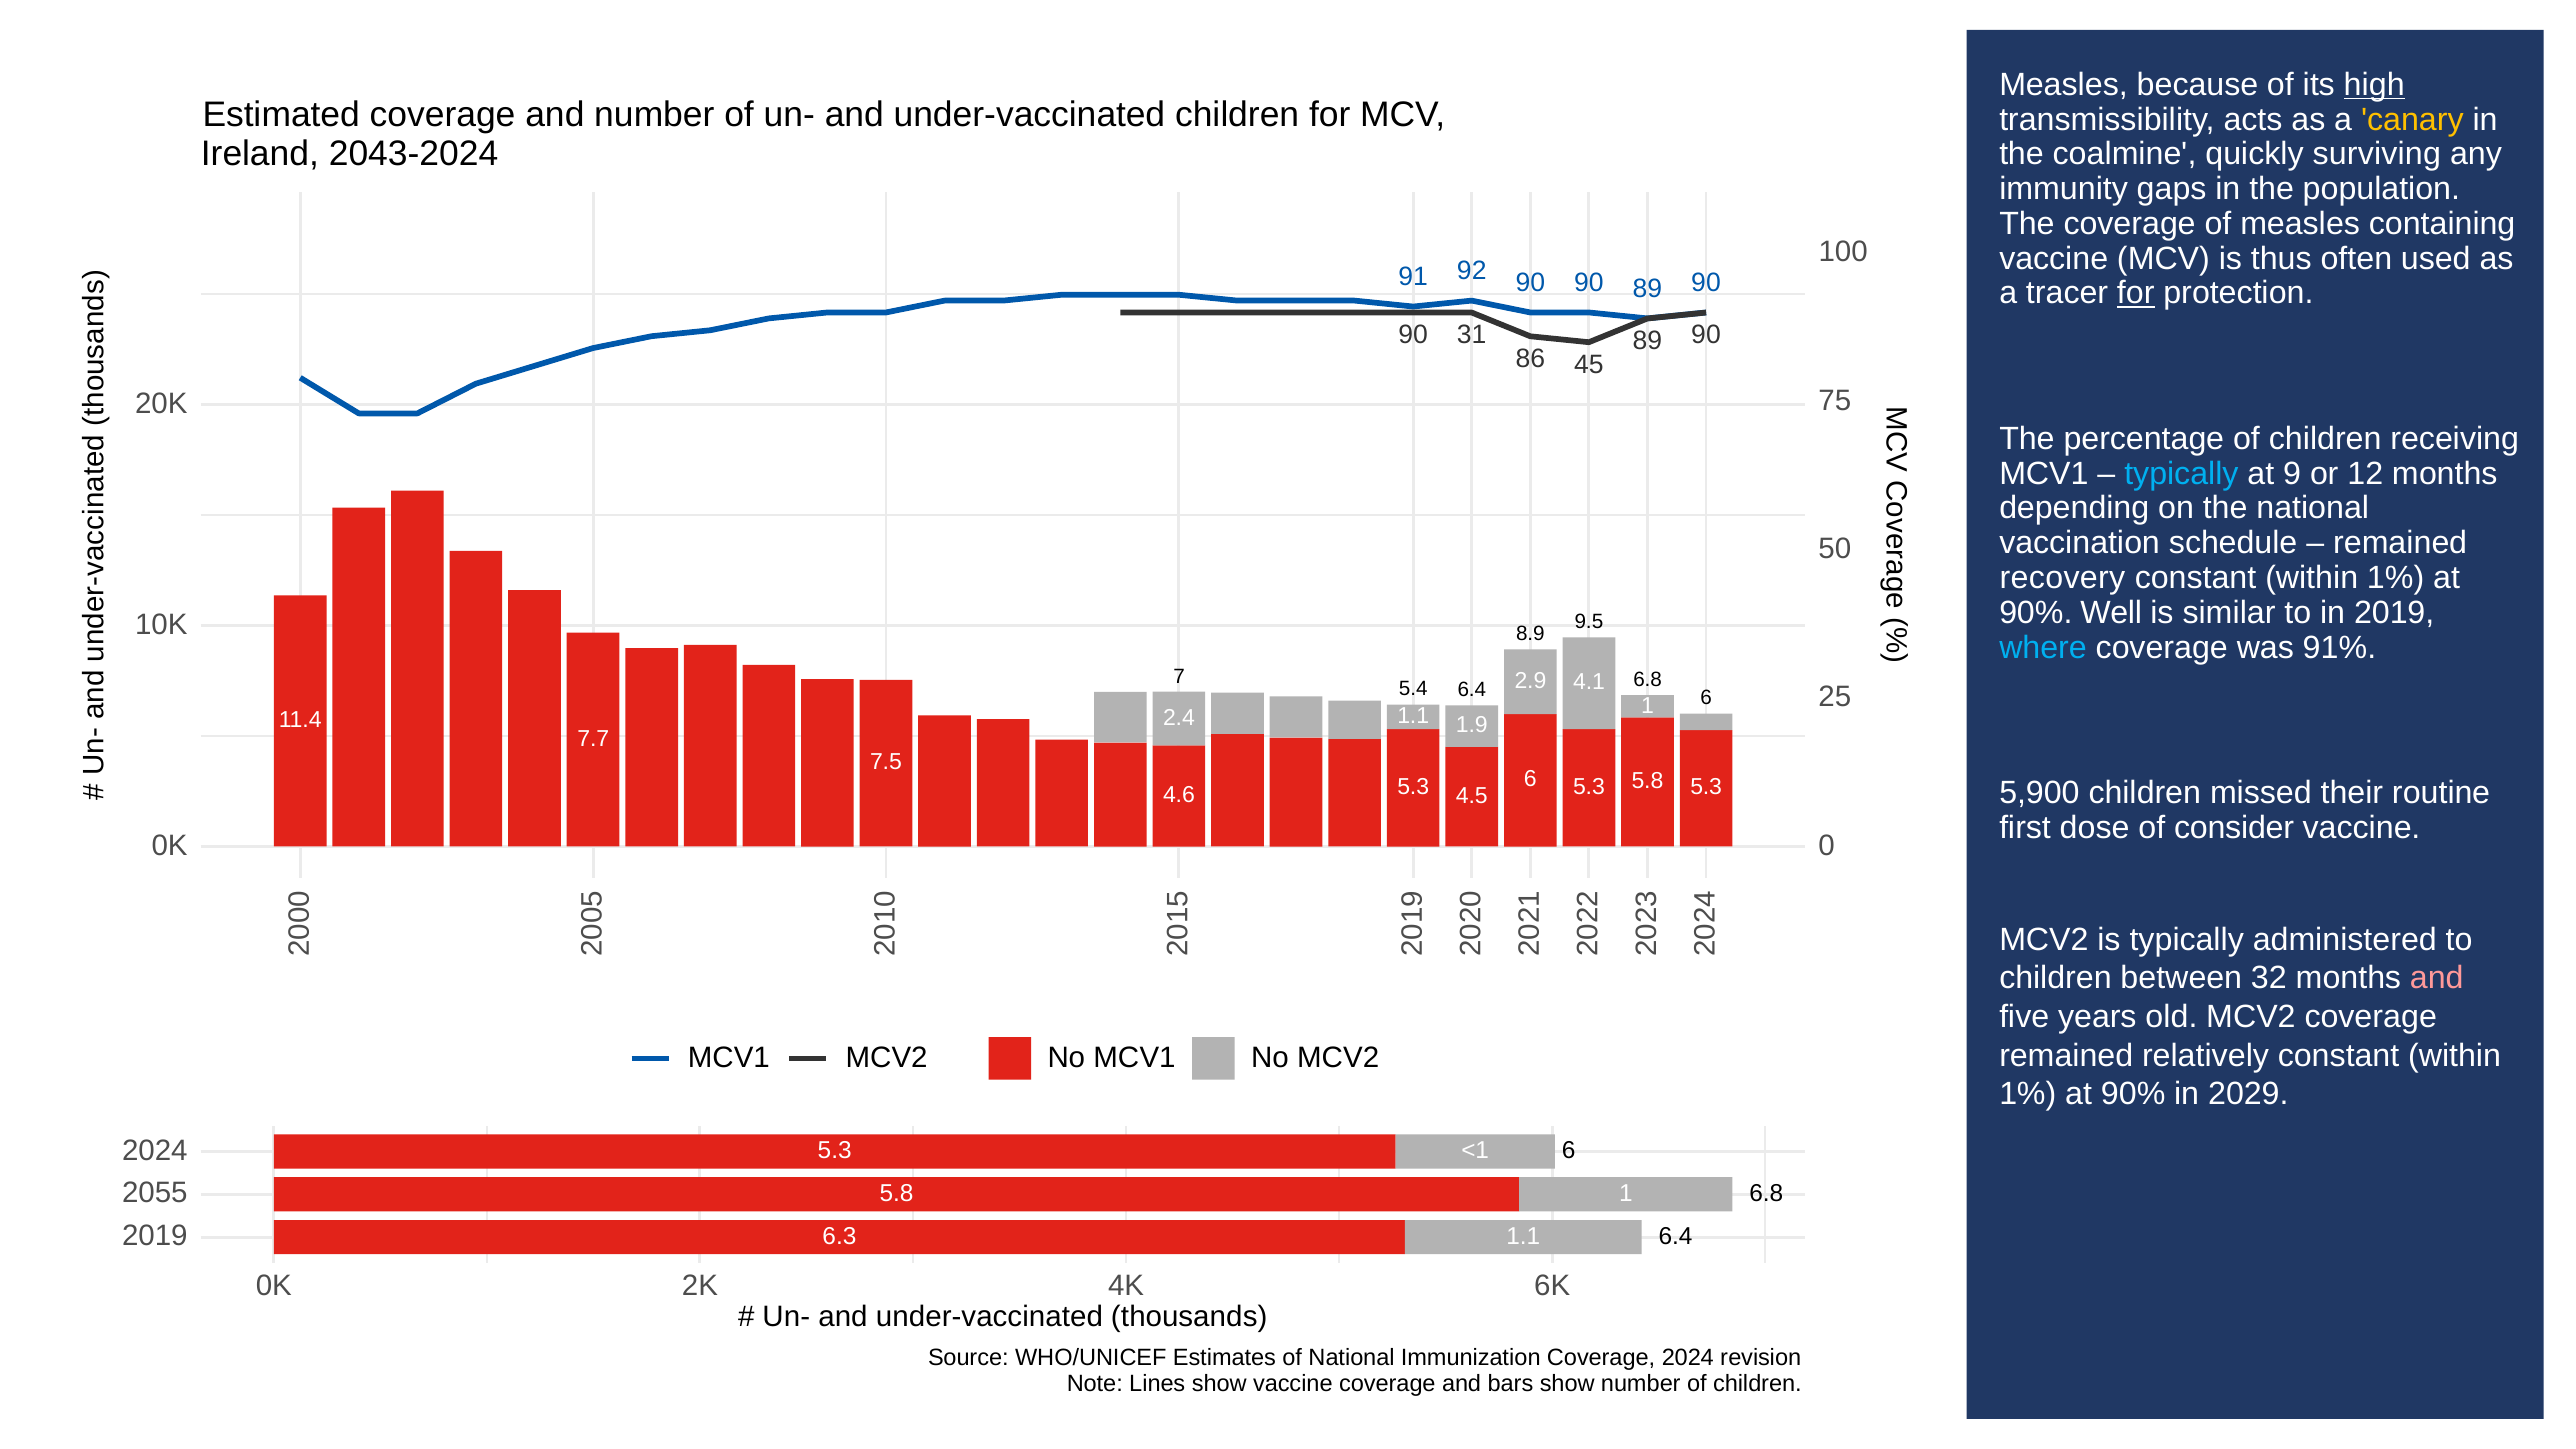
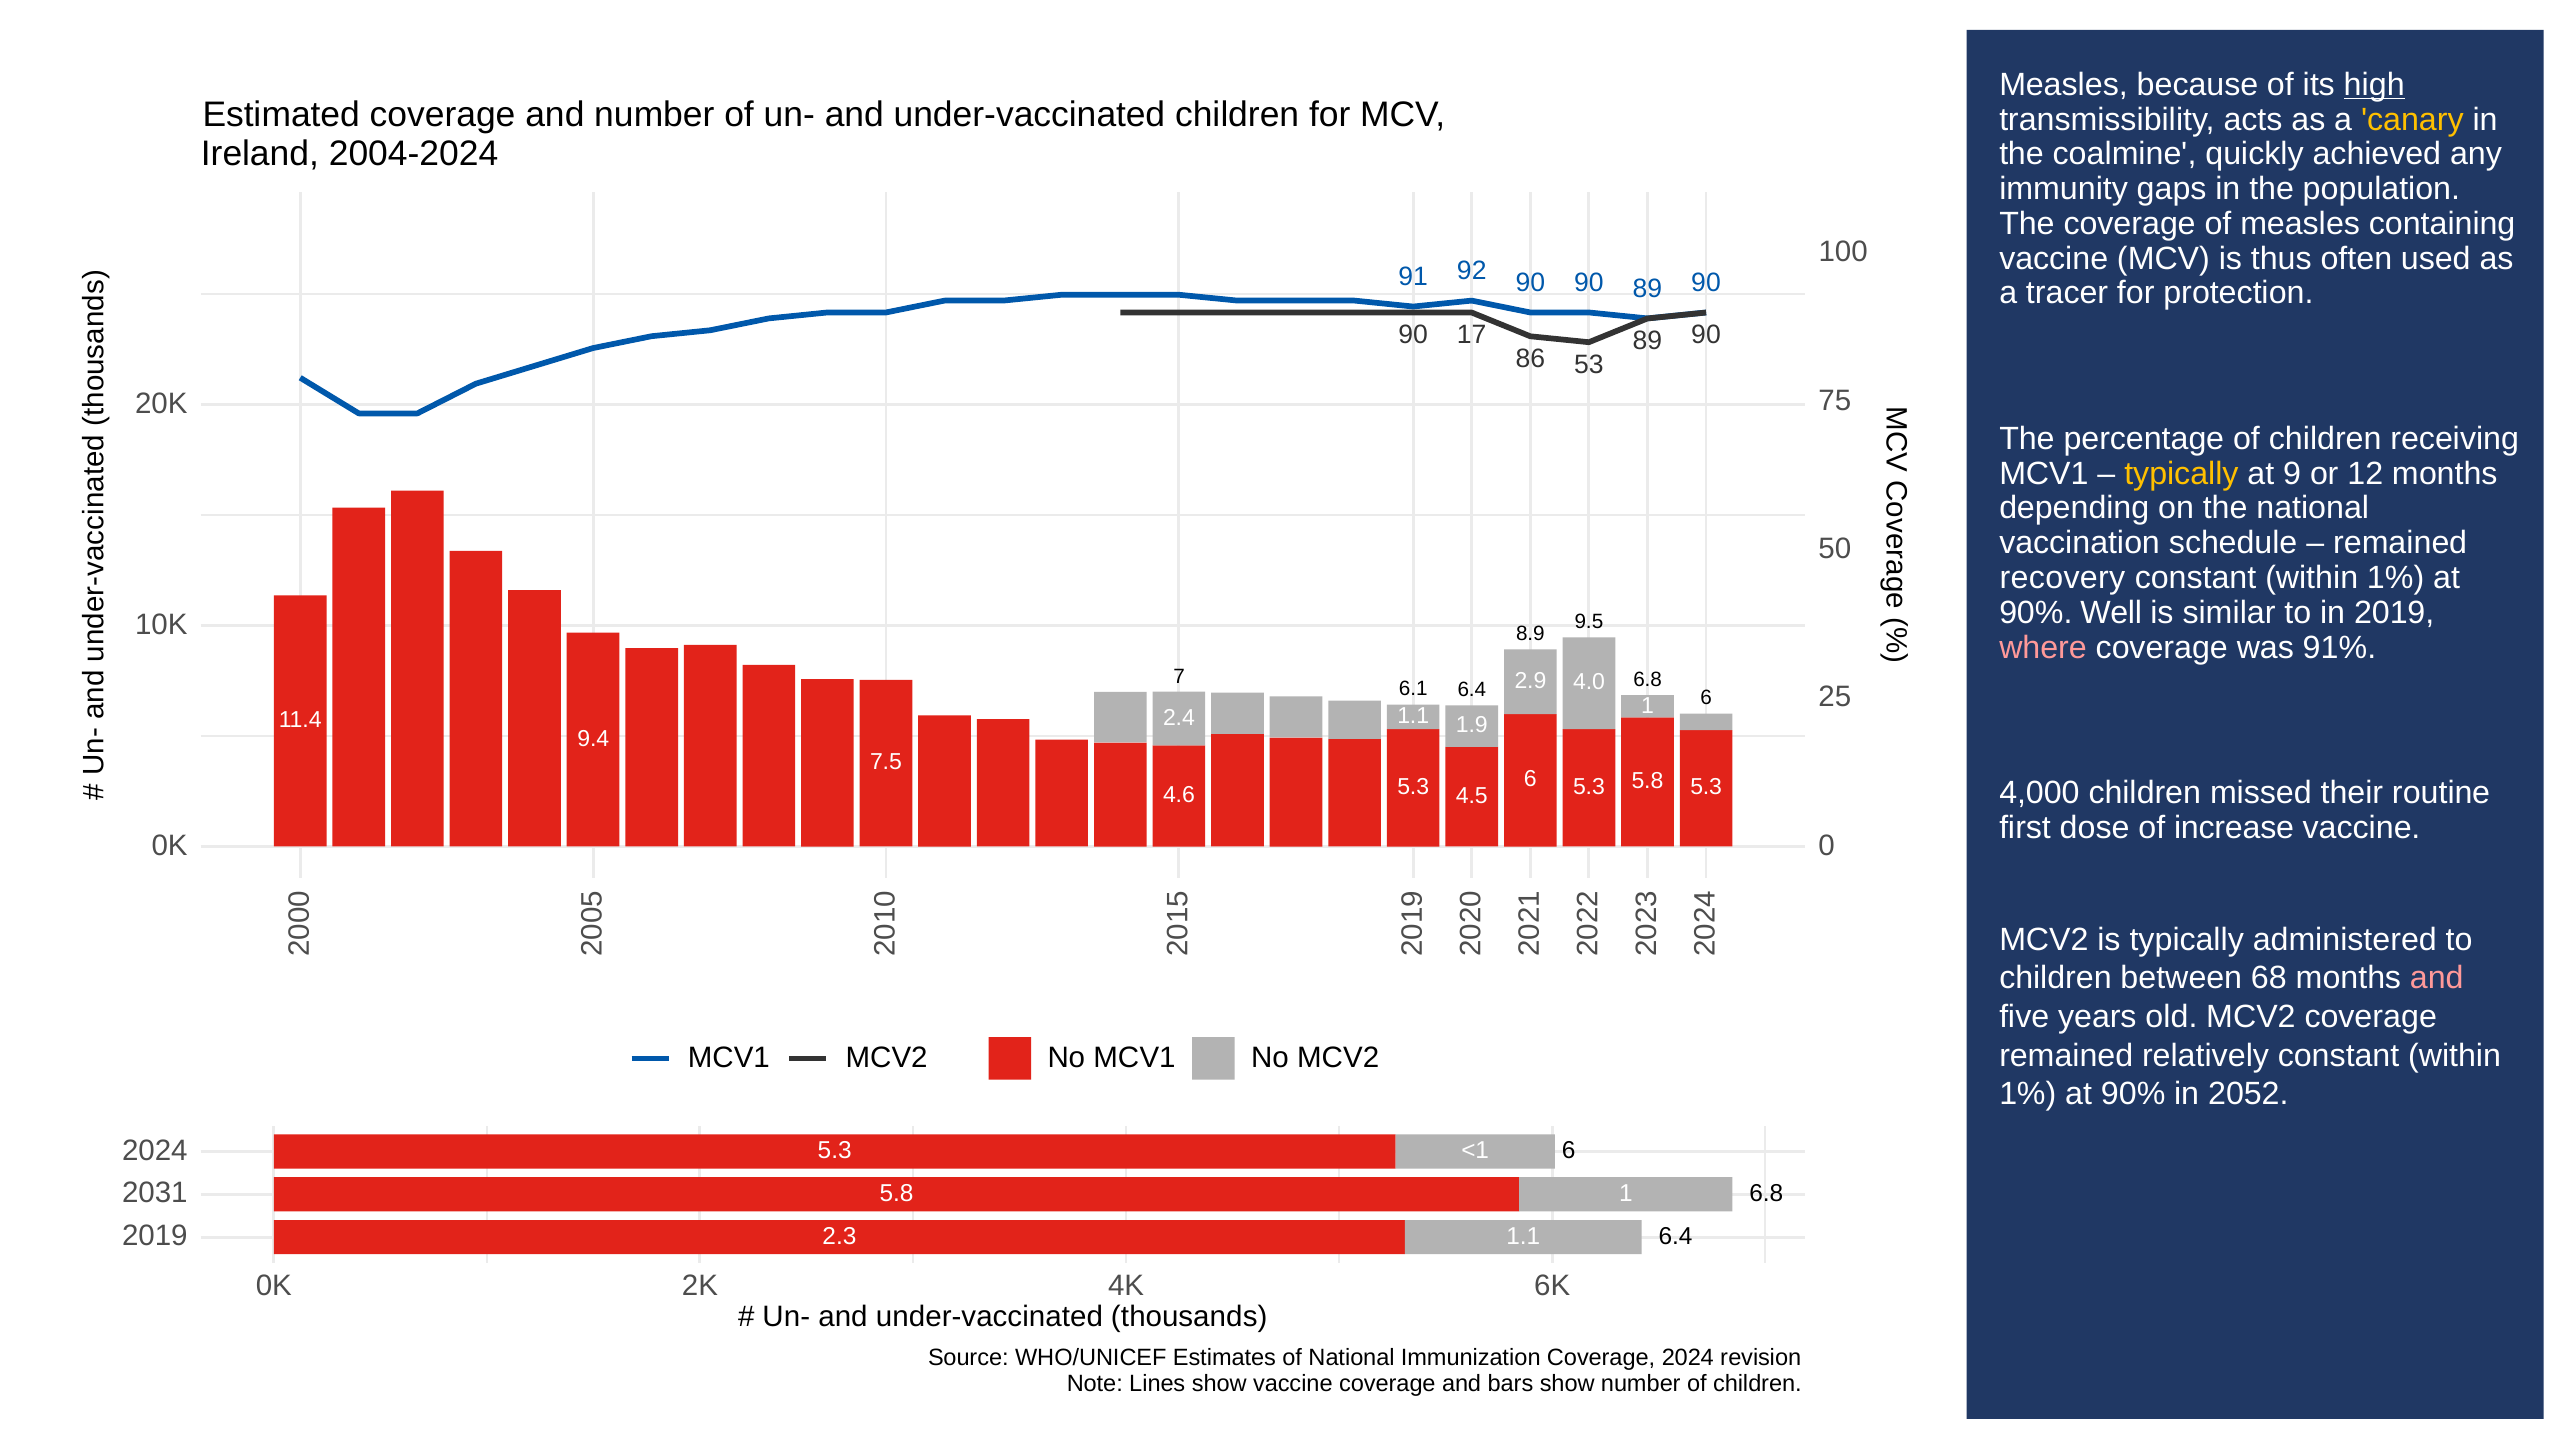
2043-2024: 2043-2024 -> 2004-2024 (414, 154)
surviving: surviving -> achieved (2377, 154)
for underline: present -> none (2136, 293)
31: 31 -> 17 (1472, 335)
45: 45 -> 53 (1589, 364)
typically colour: light blue -> yellow (2181, 474)
where colour: light blue -> pink (2043, 647)
4.1: 4.1 -> 4.0 (1589, 682)
5.4: 5.4 -> 6.1 (1413, 689)
7.7: 7.7 -> 9.4 (593, 739)
5,900: 5,900 -> 4,000 (2039, 793)
consider: consider -> increase (2234, 828)
32: 32 -> 68 (2269, 978)
2029: 2029 -> 2052 (2248, 1094)
2055: 2055 -> 2031 (155, 1193)
6.3: 6.3 -> 2.3 (839, 1236)
